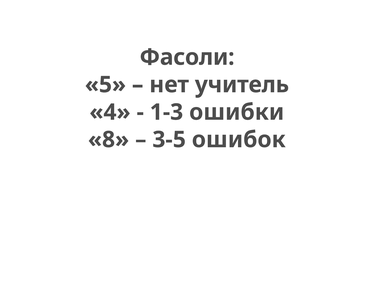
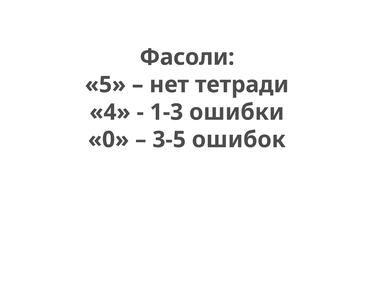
учитель: учитель -> тетради (242, 85)
8: 8 -> 0 (109, 139)
